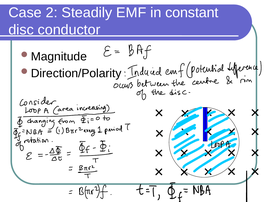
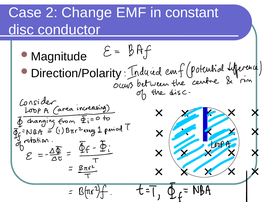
Steadily: Steadily -> Change (87, 13)
